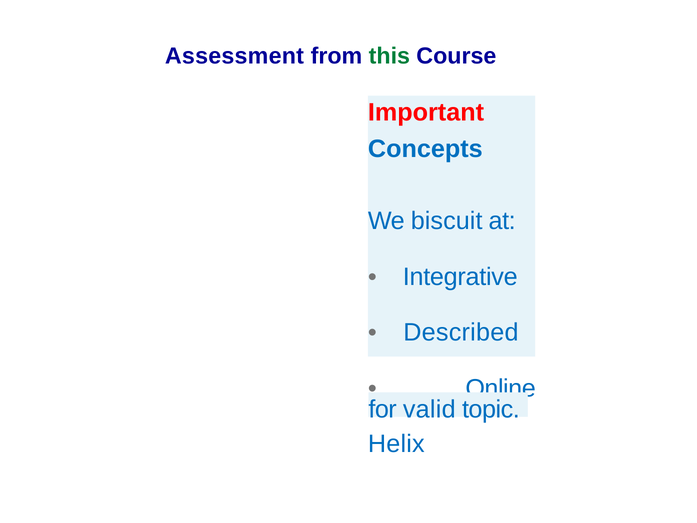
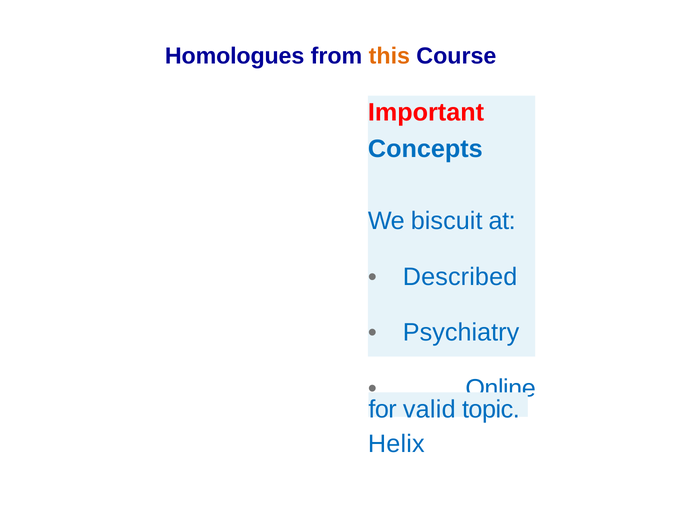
Assessment: Assessment -> Homologues (235, 56)
this colour: green -> orange (389, 56)
Integrative: Integrative -> Described (460, 277)
Described: Described -> Psychiatry (461, 332)
